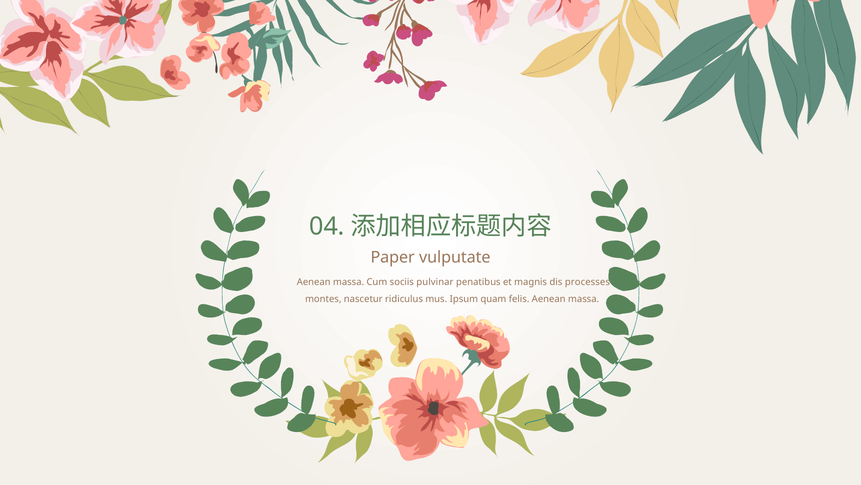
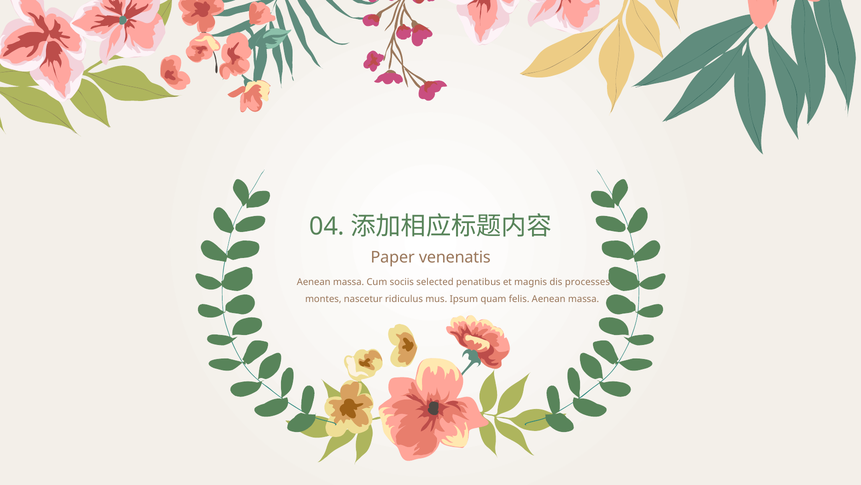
vulputate: vulputate -> venenatis (455, 257)
pulvinar: pulvinar -> selected (435, 282)
